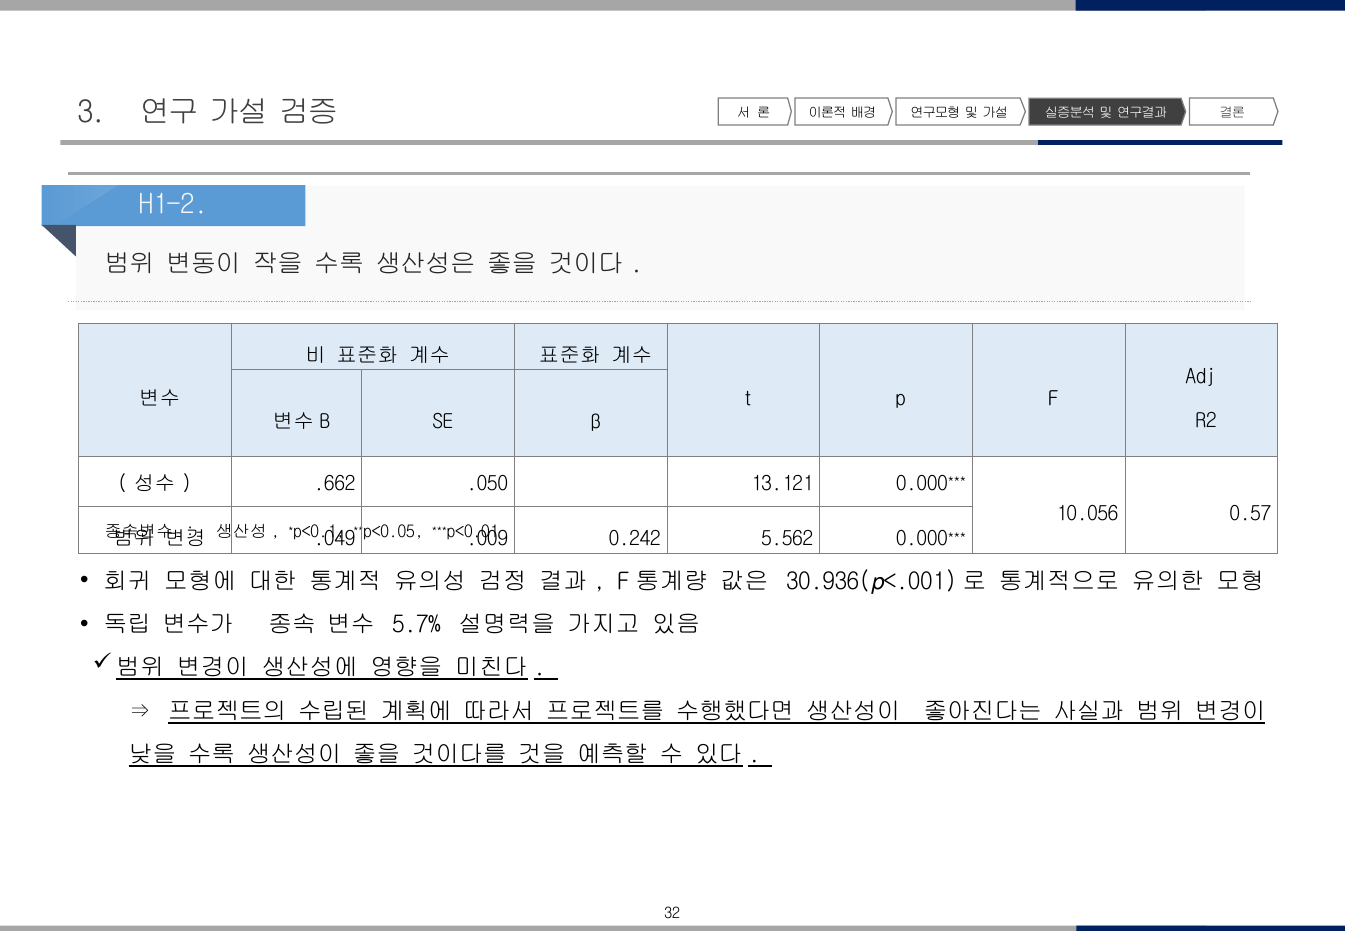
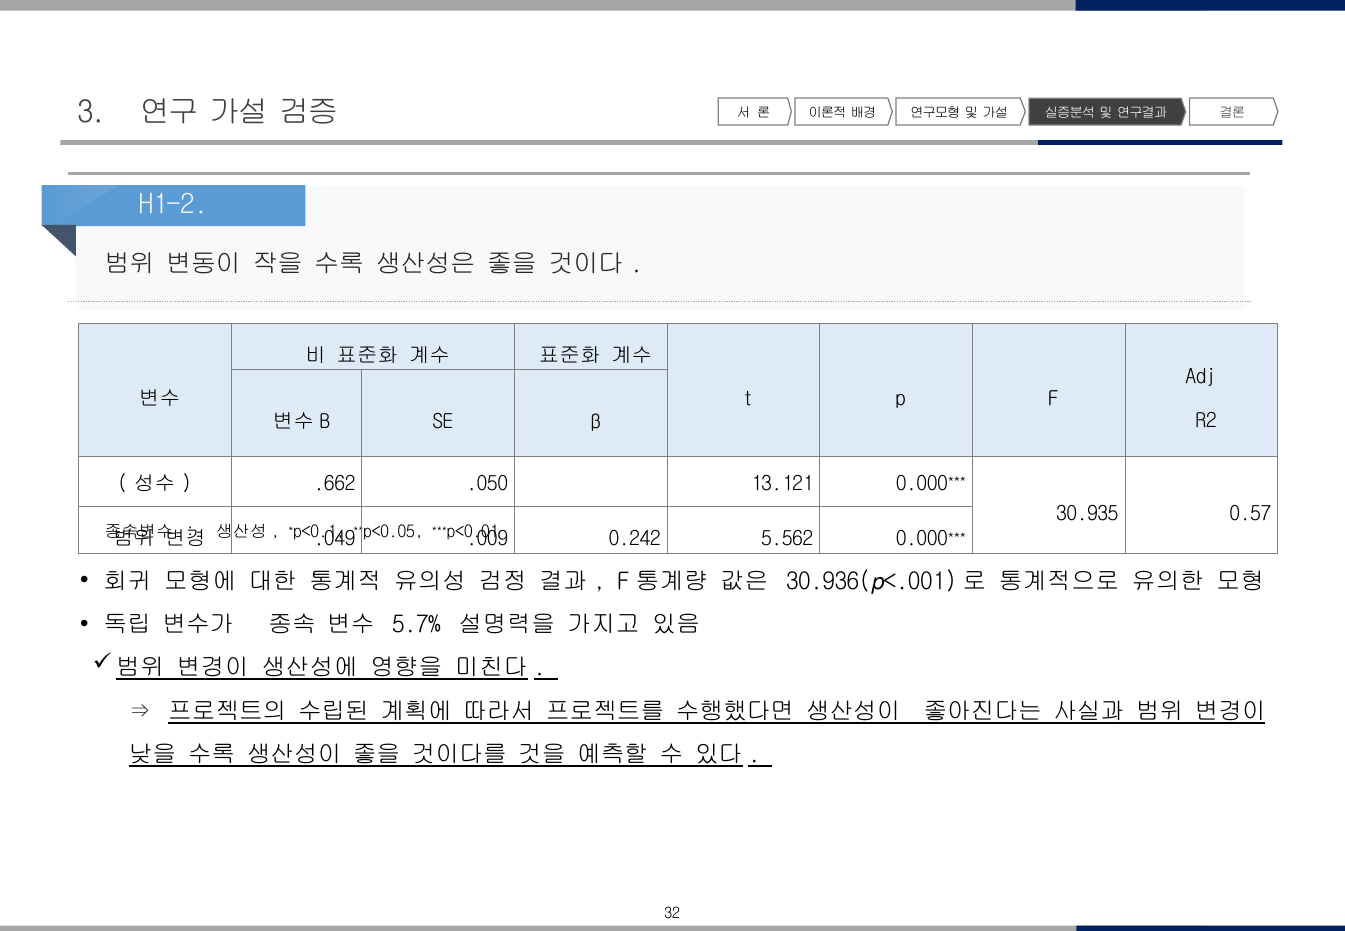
10.056: 10.056 -> 30.935 (1087, 514)
